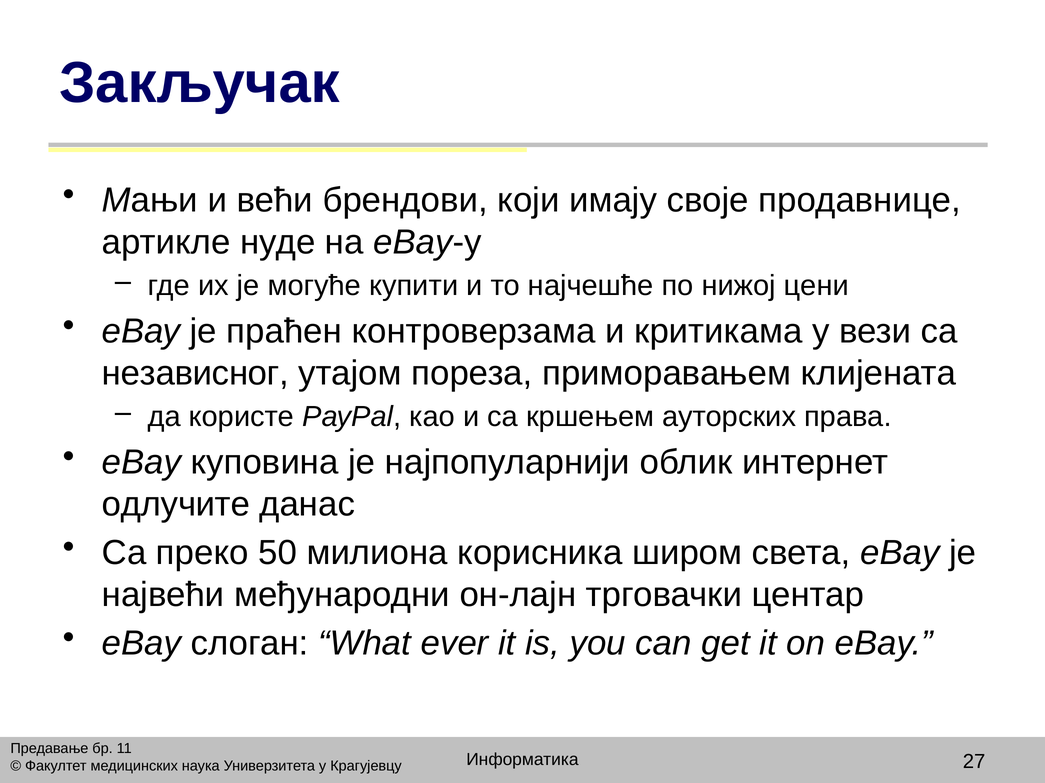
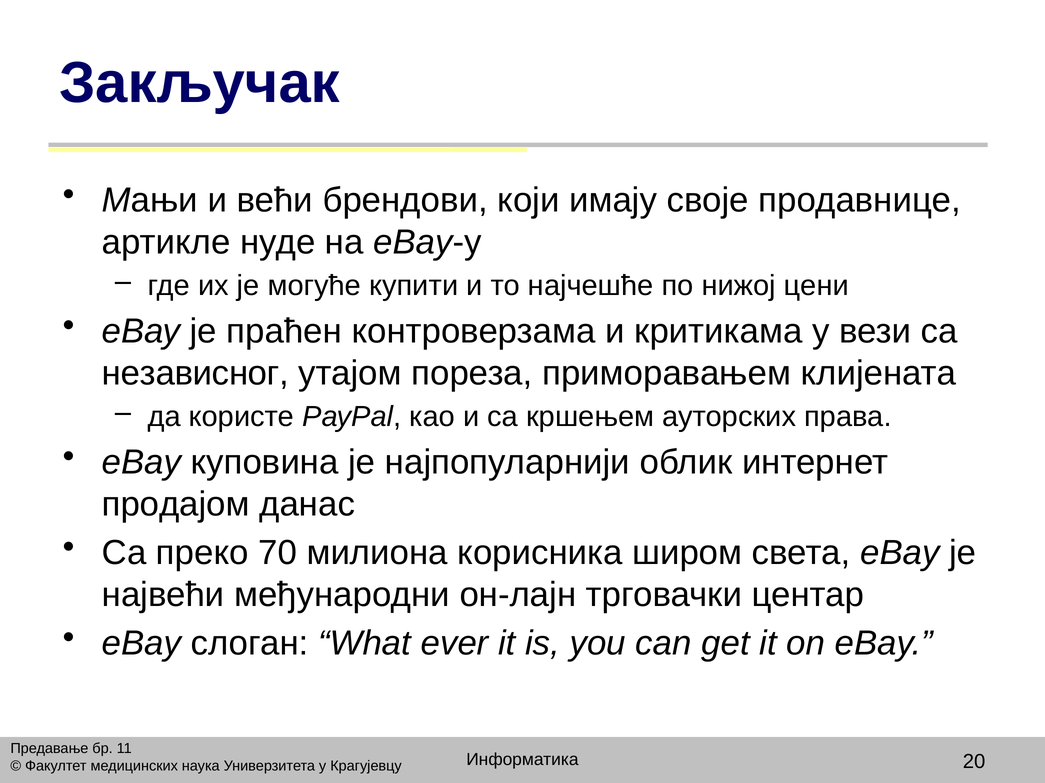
одлучите: одлучите -> продајом (176, 505)
50: 50 -> 70 (278, 554)
27: 27 -> 20 (974, 762)
